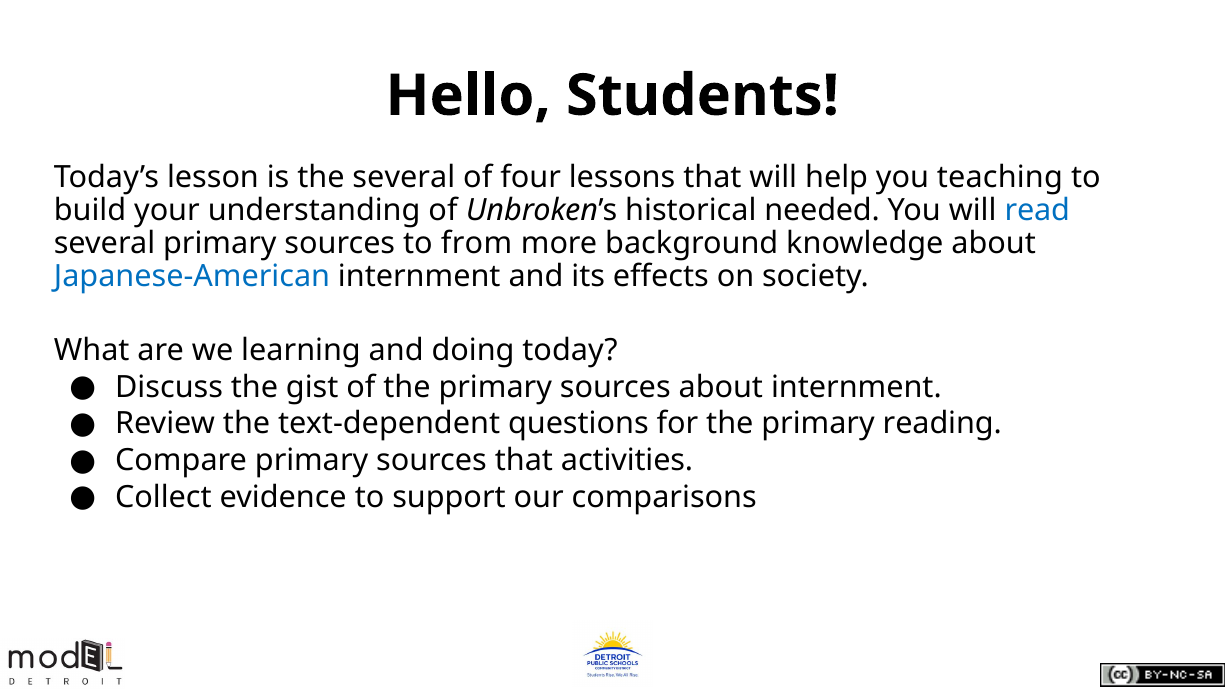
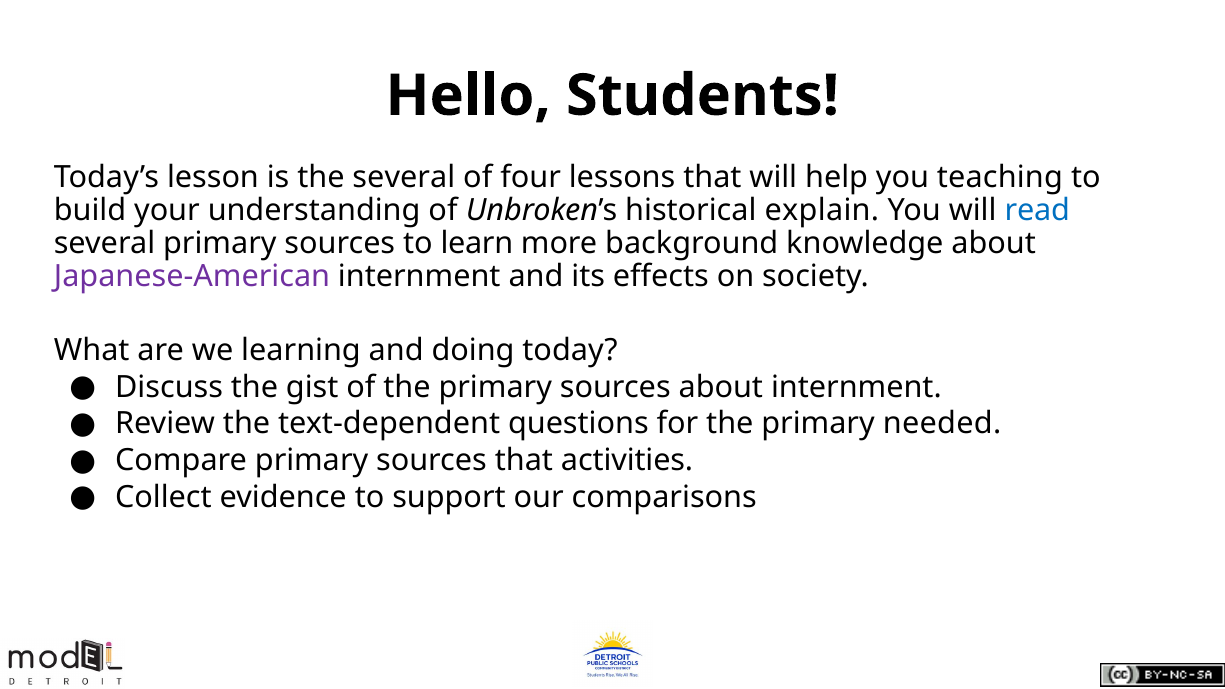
needed: needed -> explain (822, 210)
from: from -> learn (477, 243)
Japanese-American colour: blue -> purple (192, 276)
reading: reading -> needed (942, 424)
